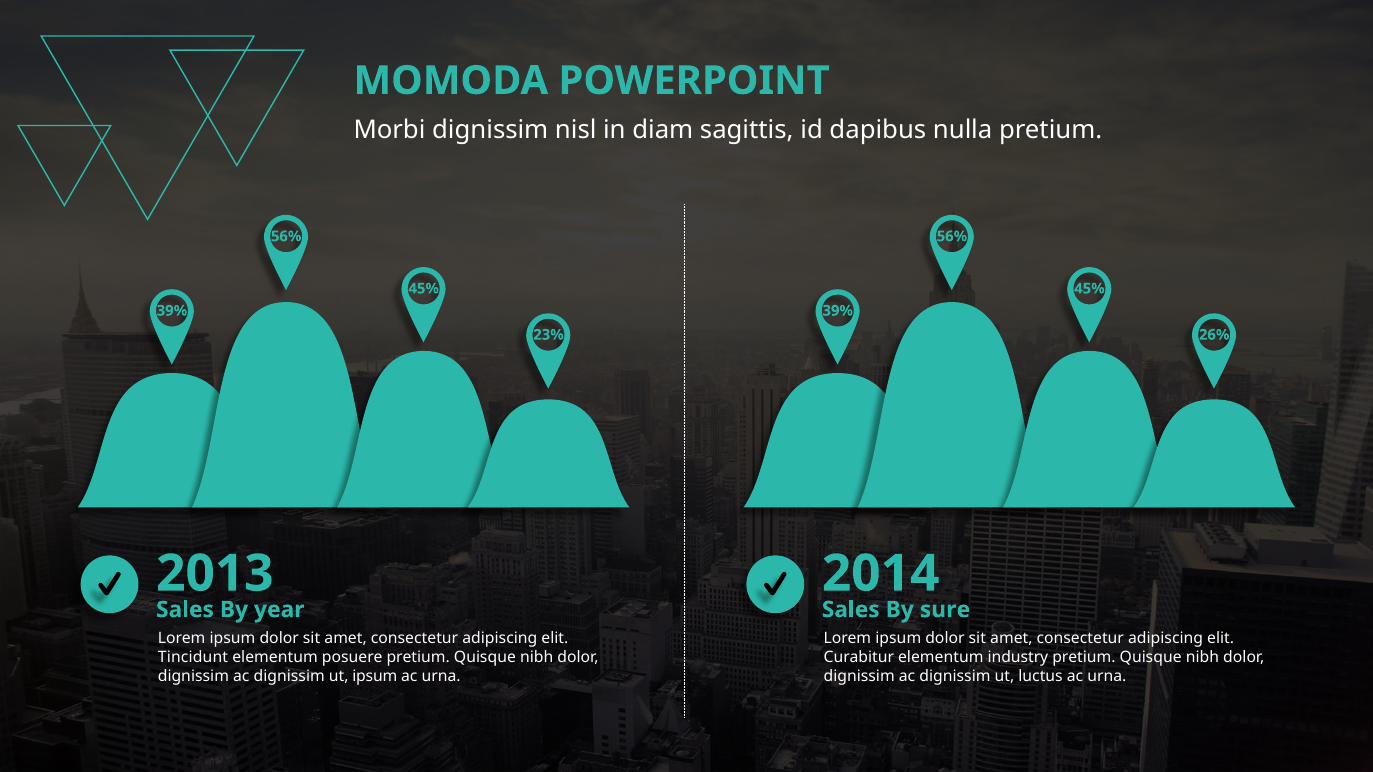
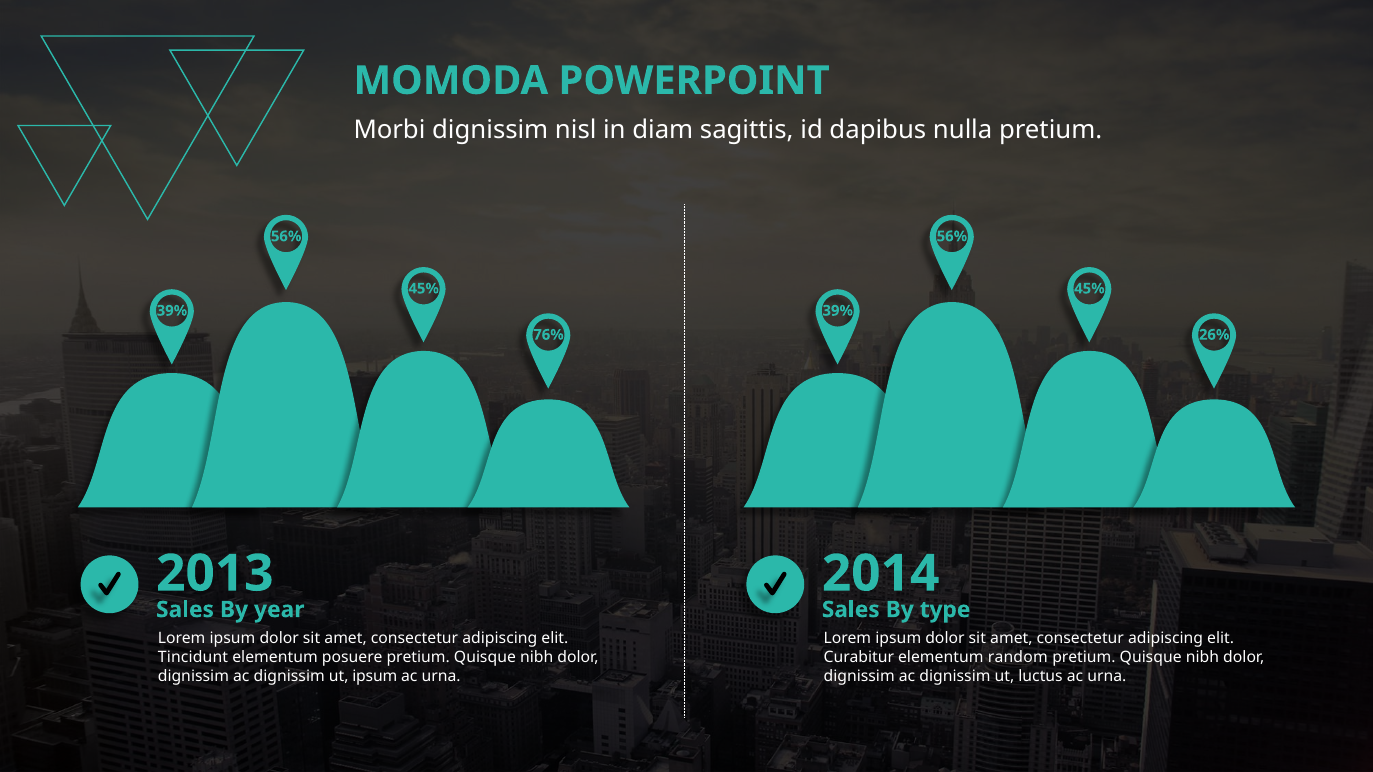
23%: 23% -> 76% (548, 335)
sure: sure -> type (945, 610)
industry: industry -> random (1018, 658)
